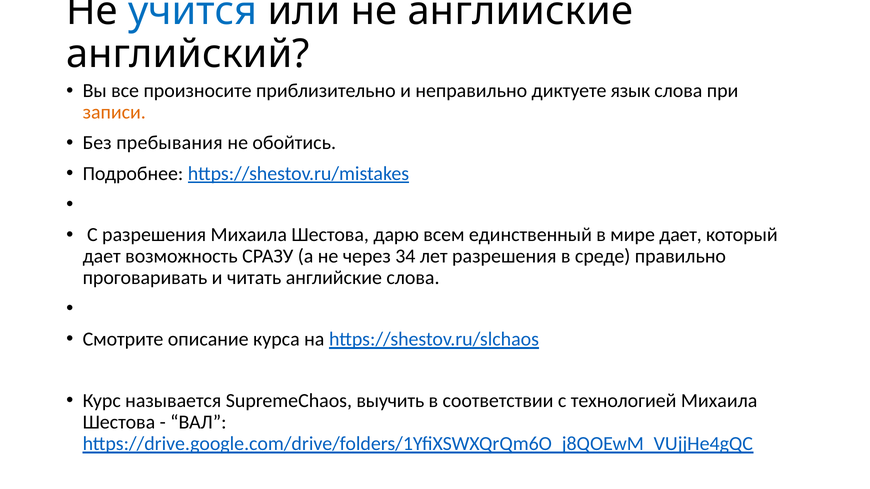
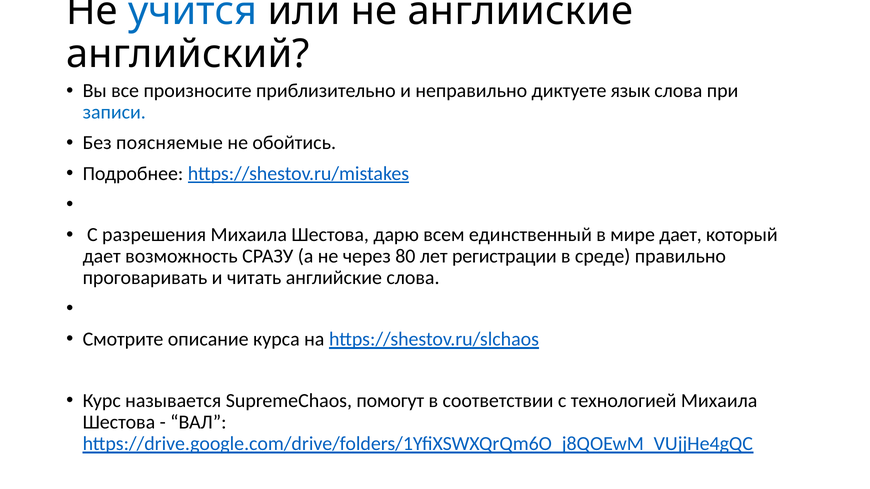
записи colour: orange -> blue (114, 112)
пребывания: пребывания -> поясняемые (169, 143)
34: 34 -> 80 (405, 257)
лет разрешения: разрешения -> регистрации (504, 257)
выучить: выучить -> помогут (390, 401)
